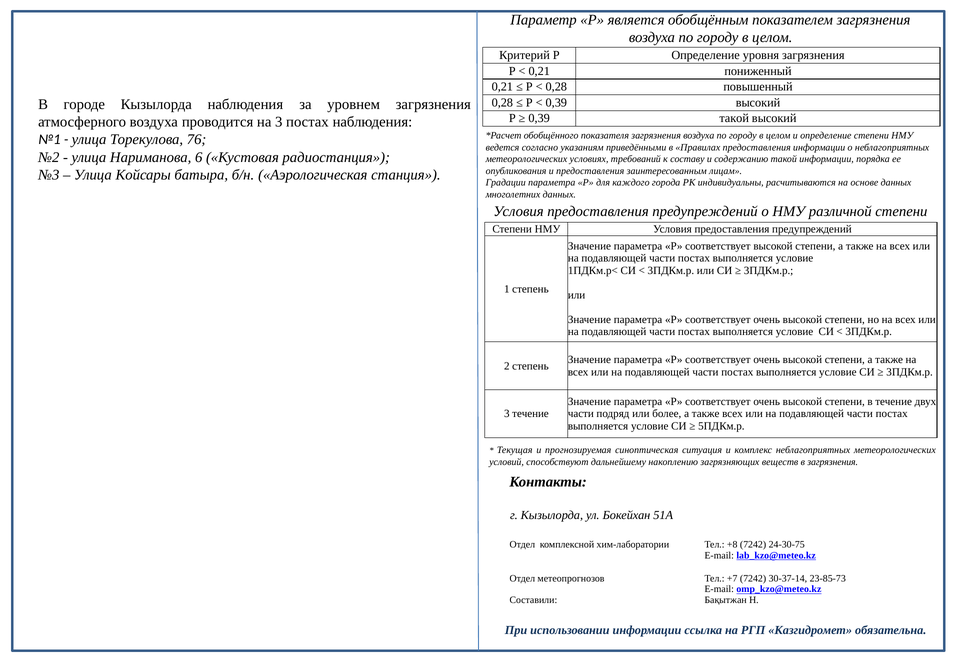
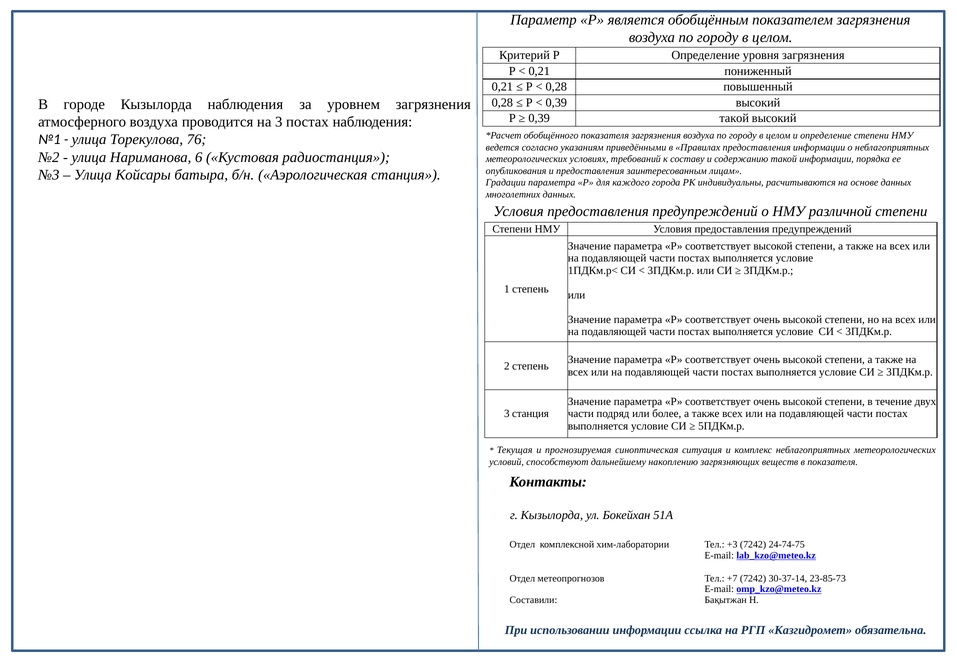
3 течение: течение -> станция (531, 414)
в загрязнения: загрязнения -> показателя (833, 462)
+8: +8 -> +3 (732, 545)
24-30-75: 24-30-75 -> 24-74-75 (787, 545)
